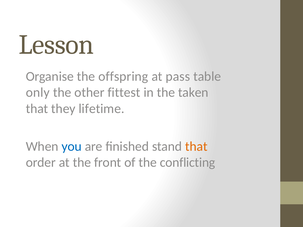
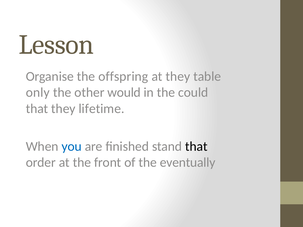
at pass: pass -> they (178, 76)
fittest: fittest -> would (124, 93)
taken: taken -> could (193, 93)
that colour: orange -> black (196, 147)
conflicting: conflicting -> eventually (188, 163)
